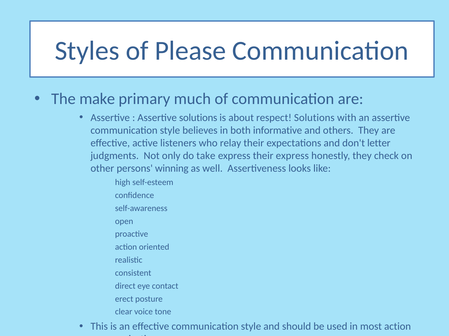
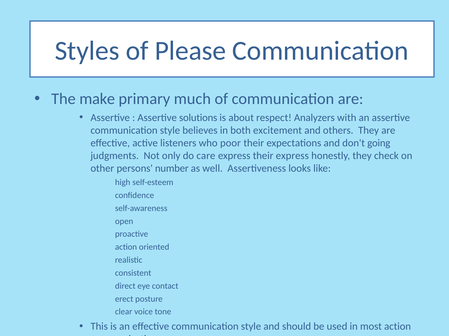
respect Solutions: Solutions -> Analyzers (314, 118)
informative: informative -> excitement (278, 131)
relay: relay -> poor (231, 143)
letter: letter -> going (379, 143)
take: take -> care (206, 156)
winning: winning -> number (172, 169)
